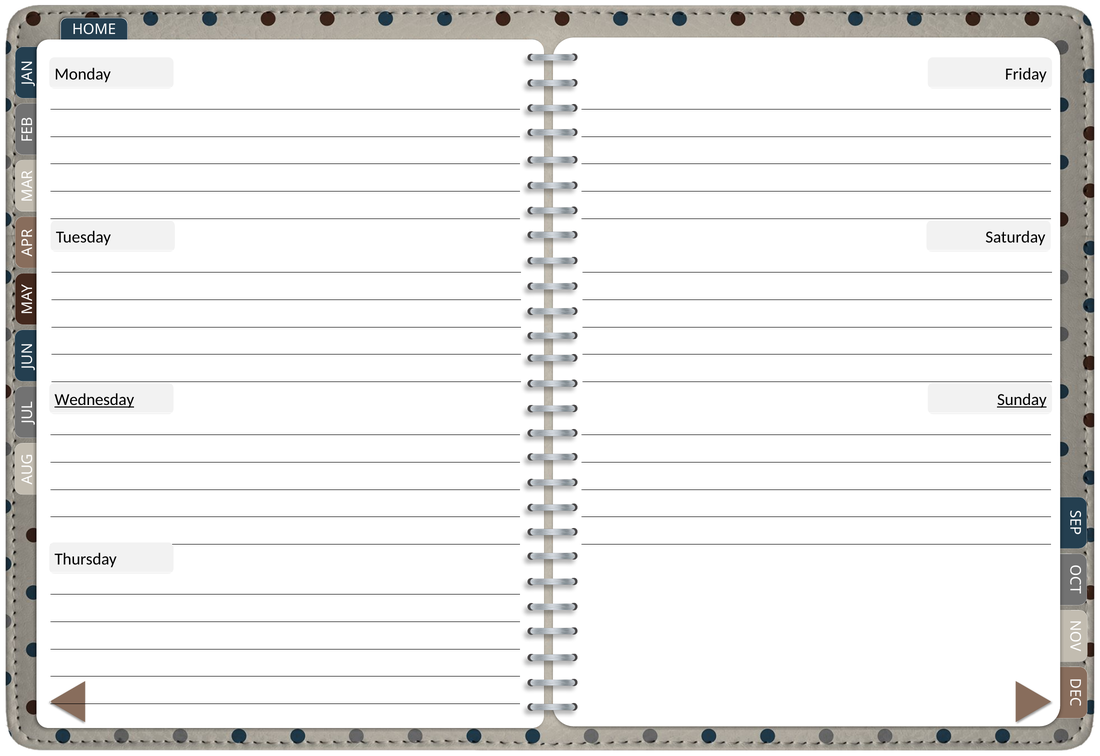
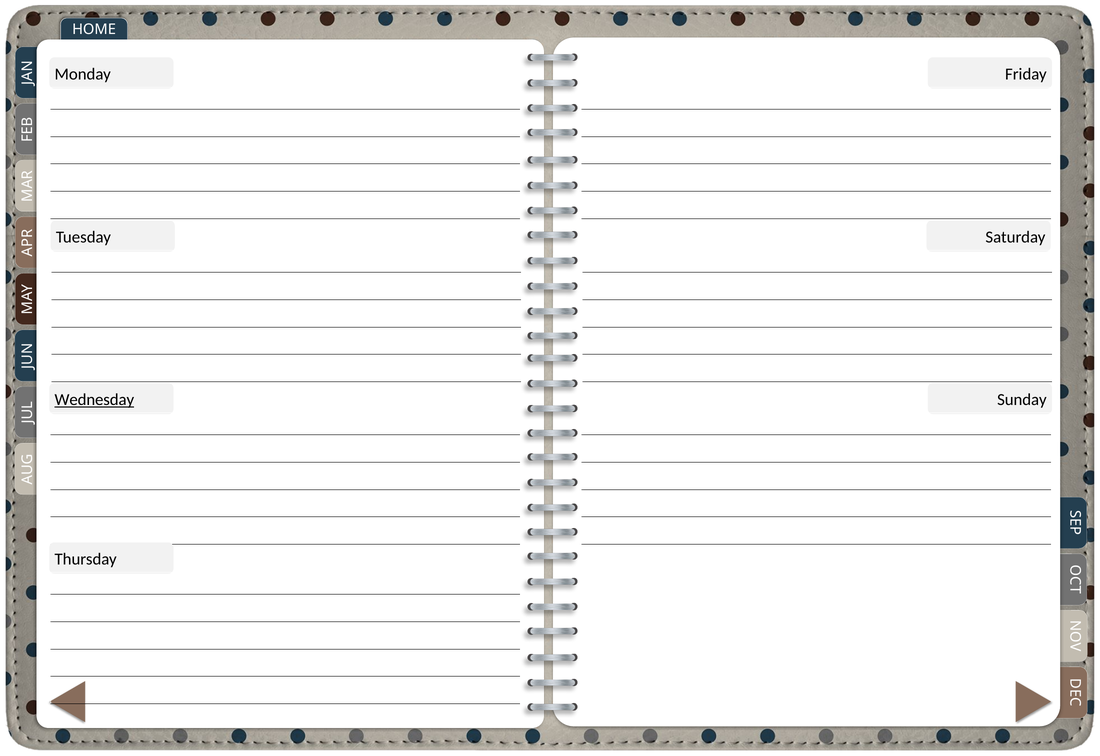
Sunday underline: present -> none (1022, 400)
